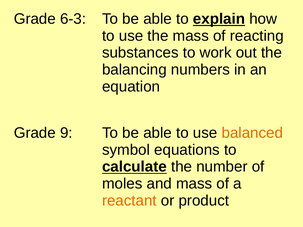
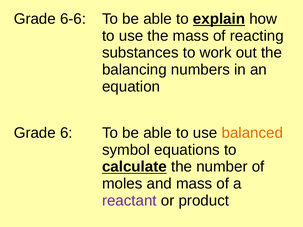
6-3: 6-3 -> 6-6 (73, 19)
9: 9 -> 6 (66, 133)
reactant colour: orange -> purple (129, 201)
